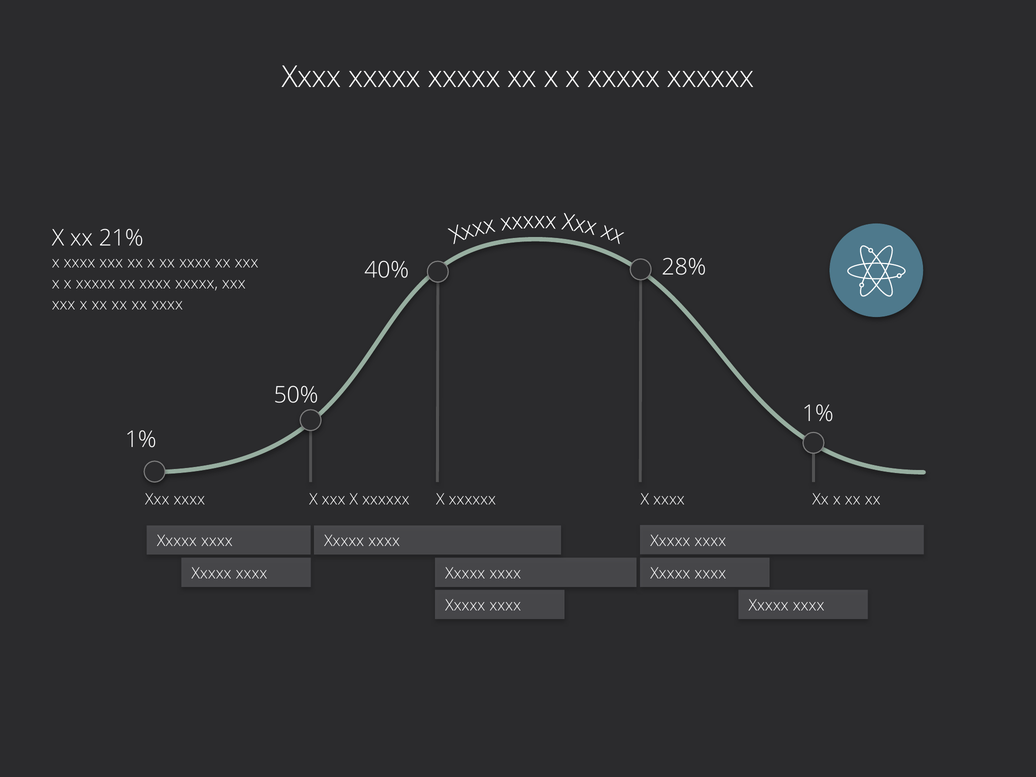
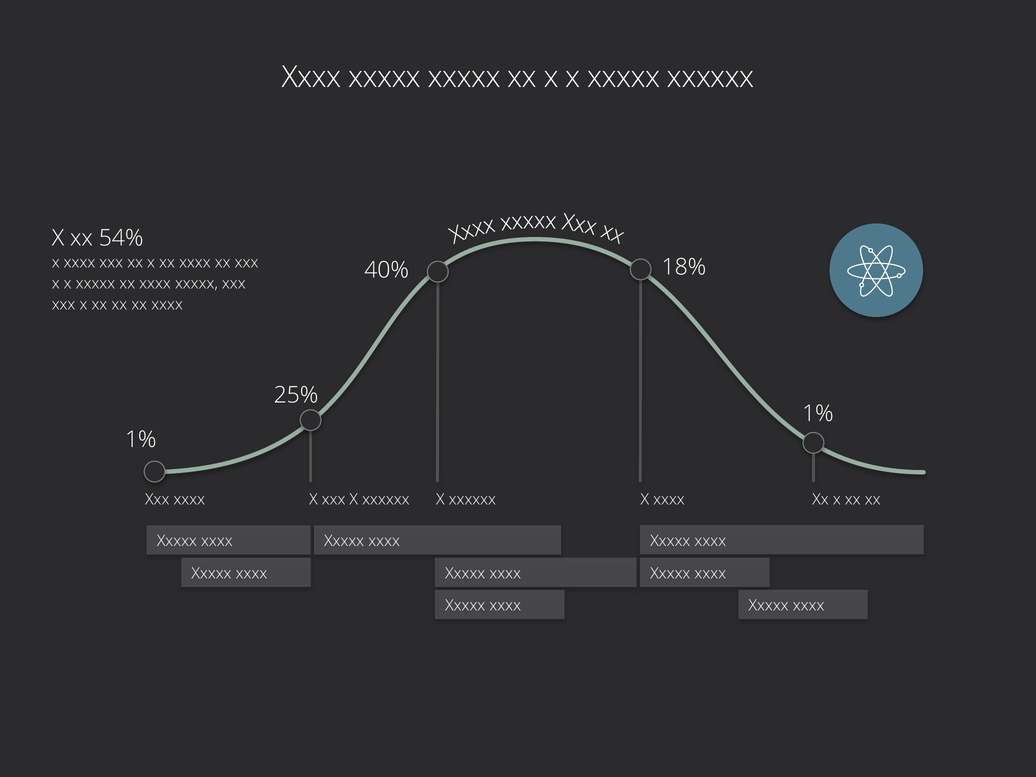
21%: 21% -> 54% (121, 238)
28%: 28% -> 18% (684, 267)
50%: 50% -> 25% (296, 395)
